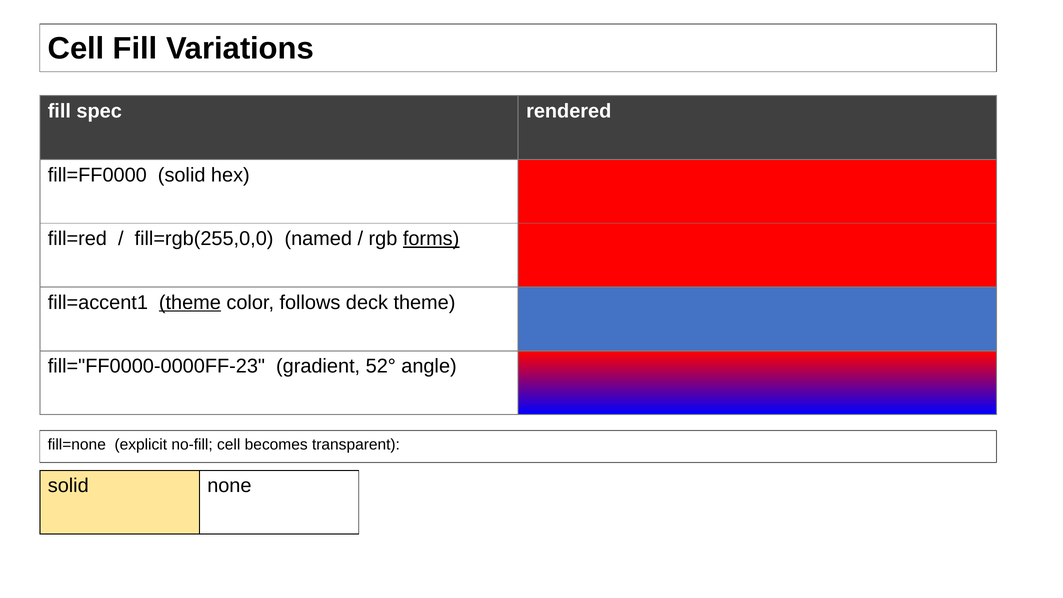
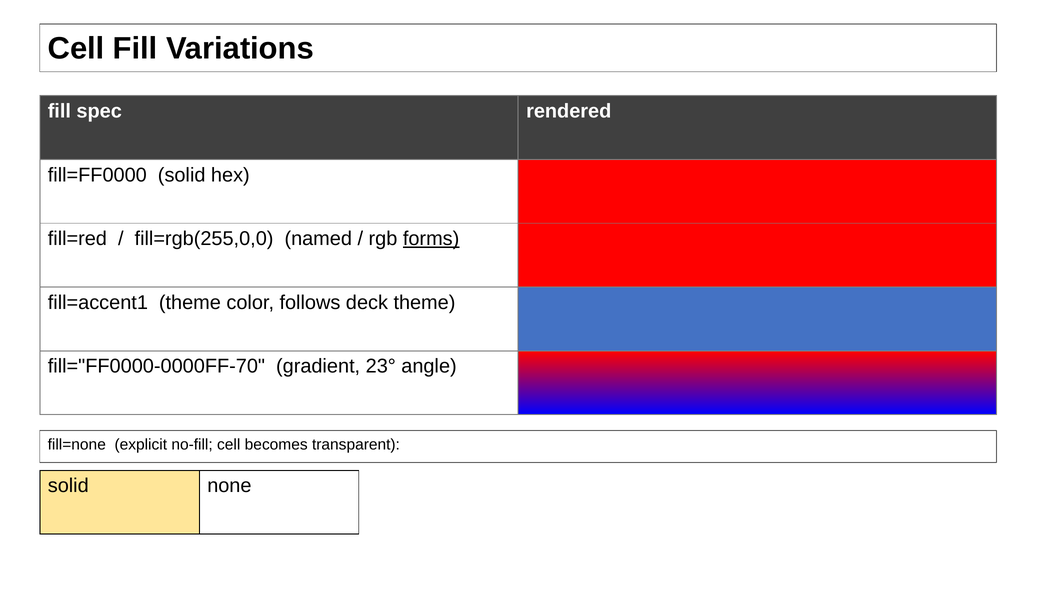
theme underline: present -> none (190, 302)
fill="FF0000-0000FF-23: fill="FF0000-0000FF-23 -> fill="FF0000-0000FF-70 (156, 366)
52°: 52° -> 23° (381, 366)
